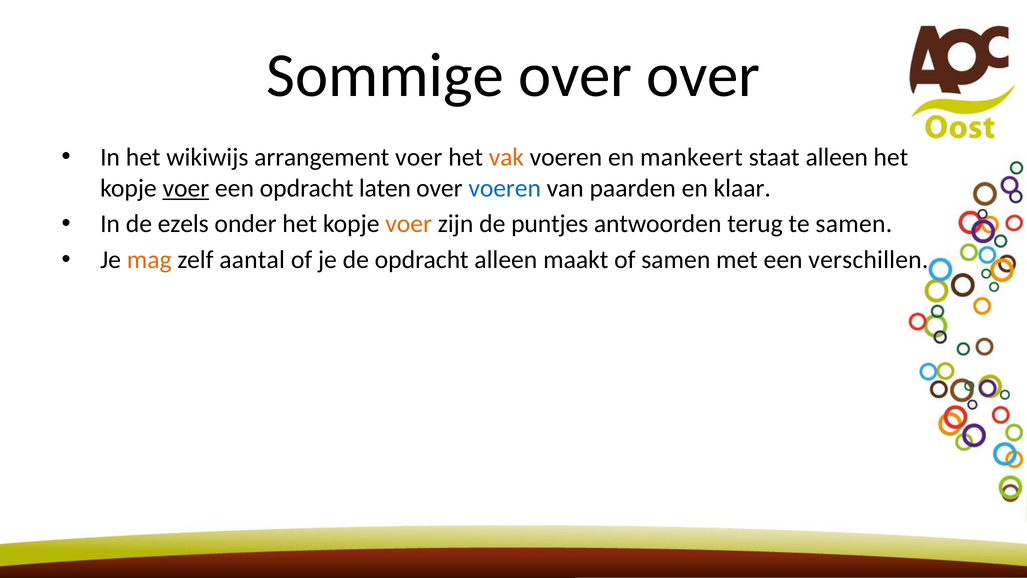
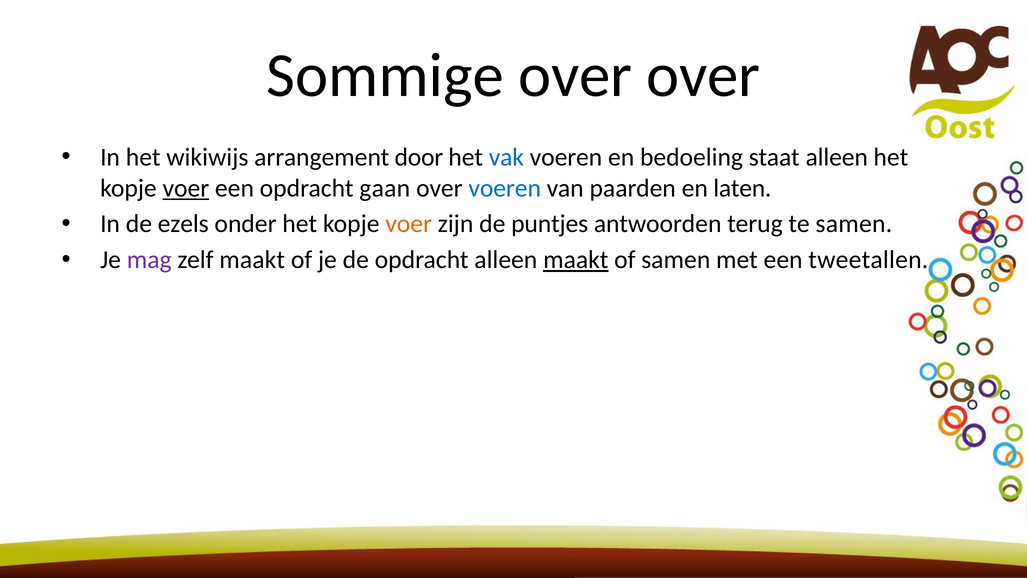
arrangement voer: voer -> door (419, 157)
vak colour: orange -> blue (506, 157)
mankeert: mankeert -> bedoeling (692, 157)
laten: laten -> gaan (385, 188)
klaar: klaar -> laten (742, 188)
mag colour: orange -> purple (149, 260)
zelf aantal: aantal -> maakt (252, 260)
maakt underline: none -> present (576, 260)
verschillen: verschillen -> tweetallen (868, 260)
